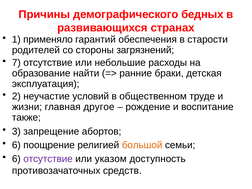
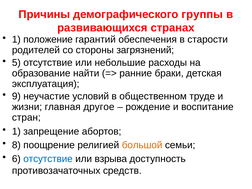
бедных: бедных -> группы (202, 14)
применяло: применяло -> положение (48, 39)
7: 7 -> 5 (16, 63)
2: 2 -> 9 (16, 96)
также: также -> стран (26, 118)
3: 3 -> 1 (16, 131)
6: 6 -> 8 (16, 145)
отсутствие colour: purple -> blue (48, 159)
указом: указом -> взрыва (111, 159)
